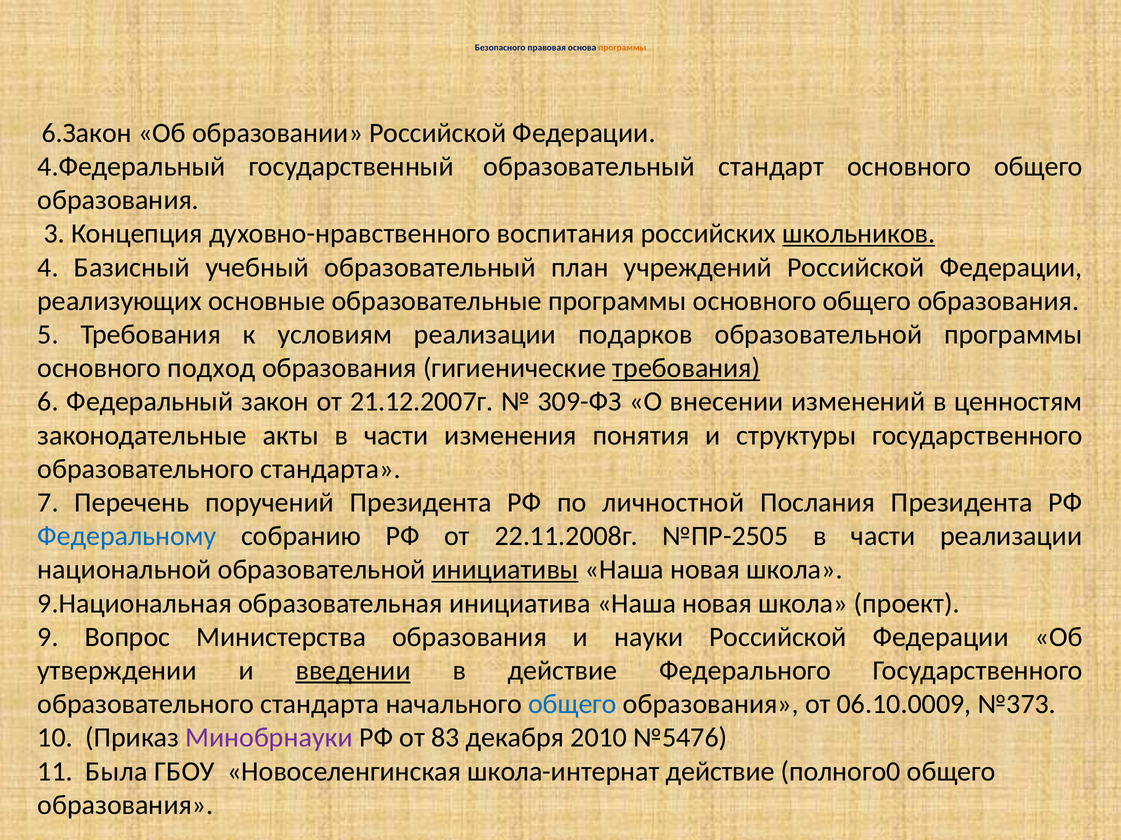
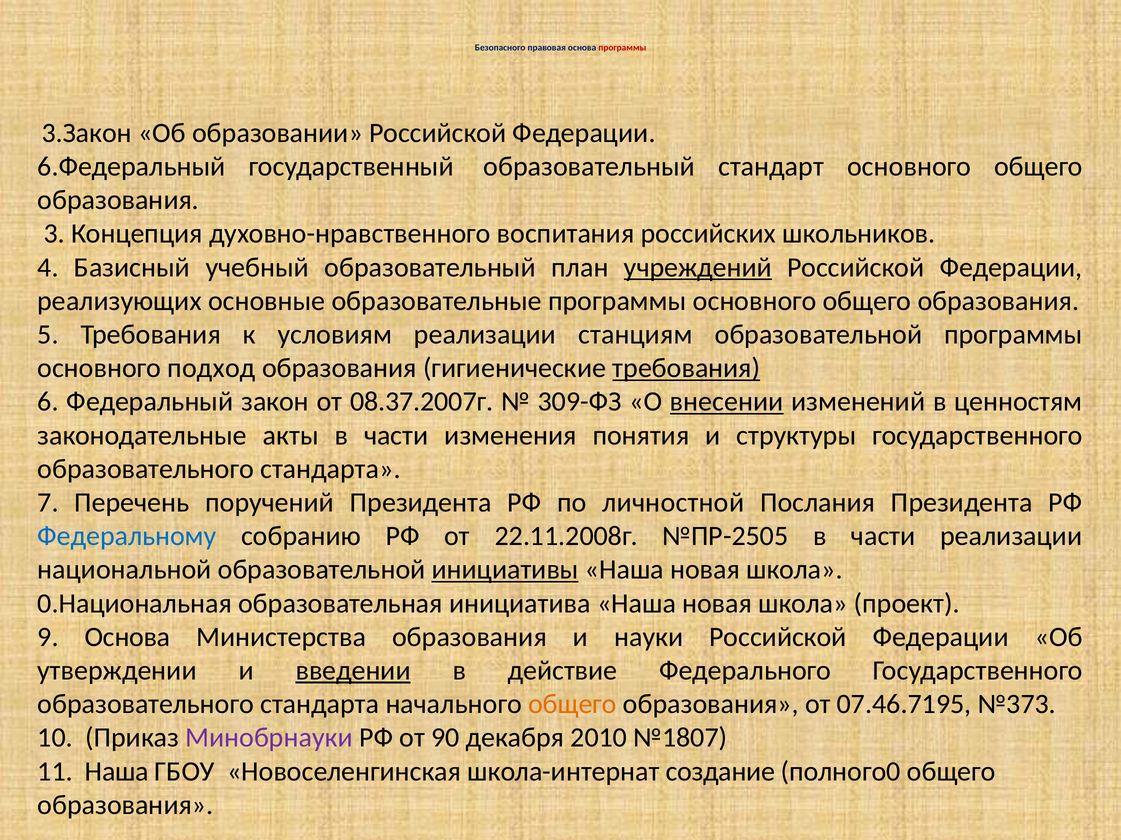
программы colour: orange -> red (622, 47)
6.Закон: 6.Закон -> 3.Закон (87, 133)
4.Федеральный: 4.Федеральный -> 6.Федеральный (131, 167)
школьников underline: present -> none (859, 234)
учреждений underline: none -> present (698, 268)
подарков: подарков -> станциям (635, 335)
21.12.2007г: 21.12.2007г -> 08.37.2007г (422, 402)
внесении underline: none -> present (727, 402)
9.Национальная: 9.Национальная -> 0.Национальная (135, 604)
9 Вопрос: Вопрос -> Основа (127, 637)
общего colour: blue -> orange (572, 705)
06.10.0009: 06.10.0009 -> 07.46.7195 (904, 705)
83: 83 -> 90 (445, 738)
№5476: №5476 -> №1807 (680, 738)
11 Была: Была -> Наша (117, 772)
школа-интернат действие: действие -> создание (720, 772)
